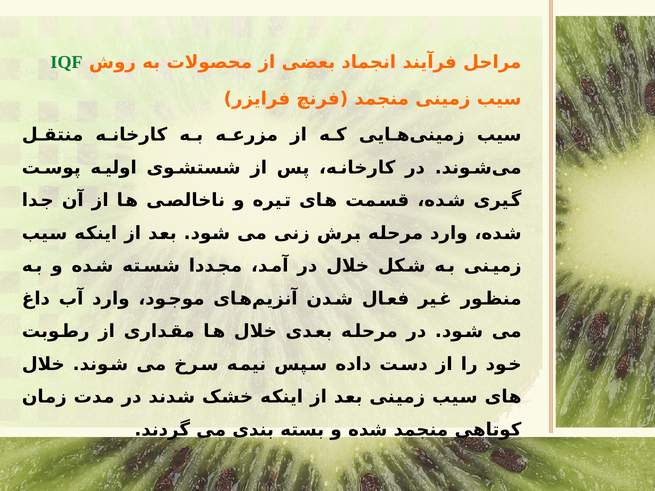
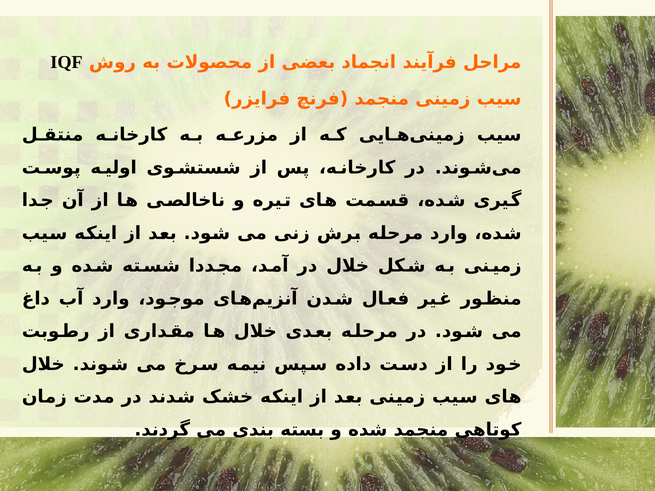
IQF colour: green -> black (67, 62)
